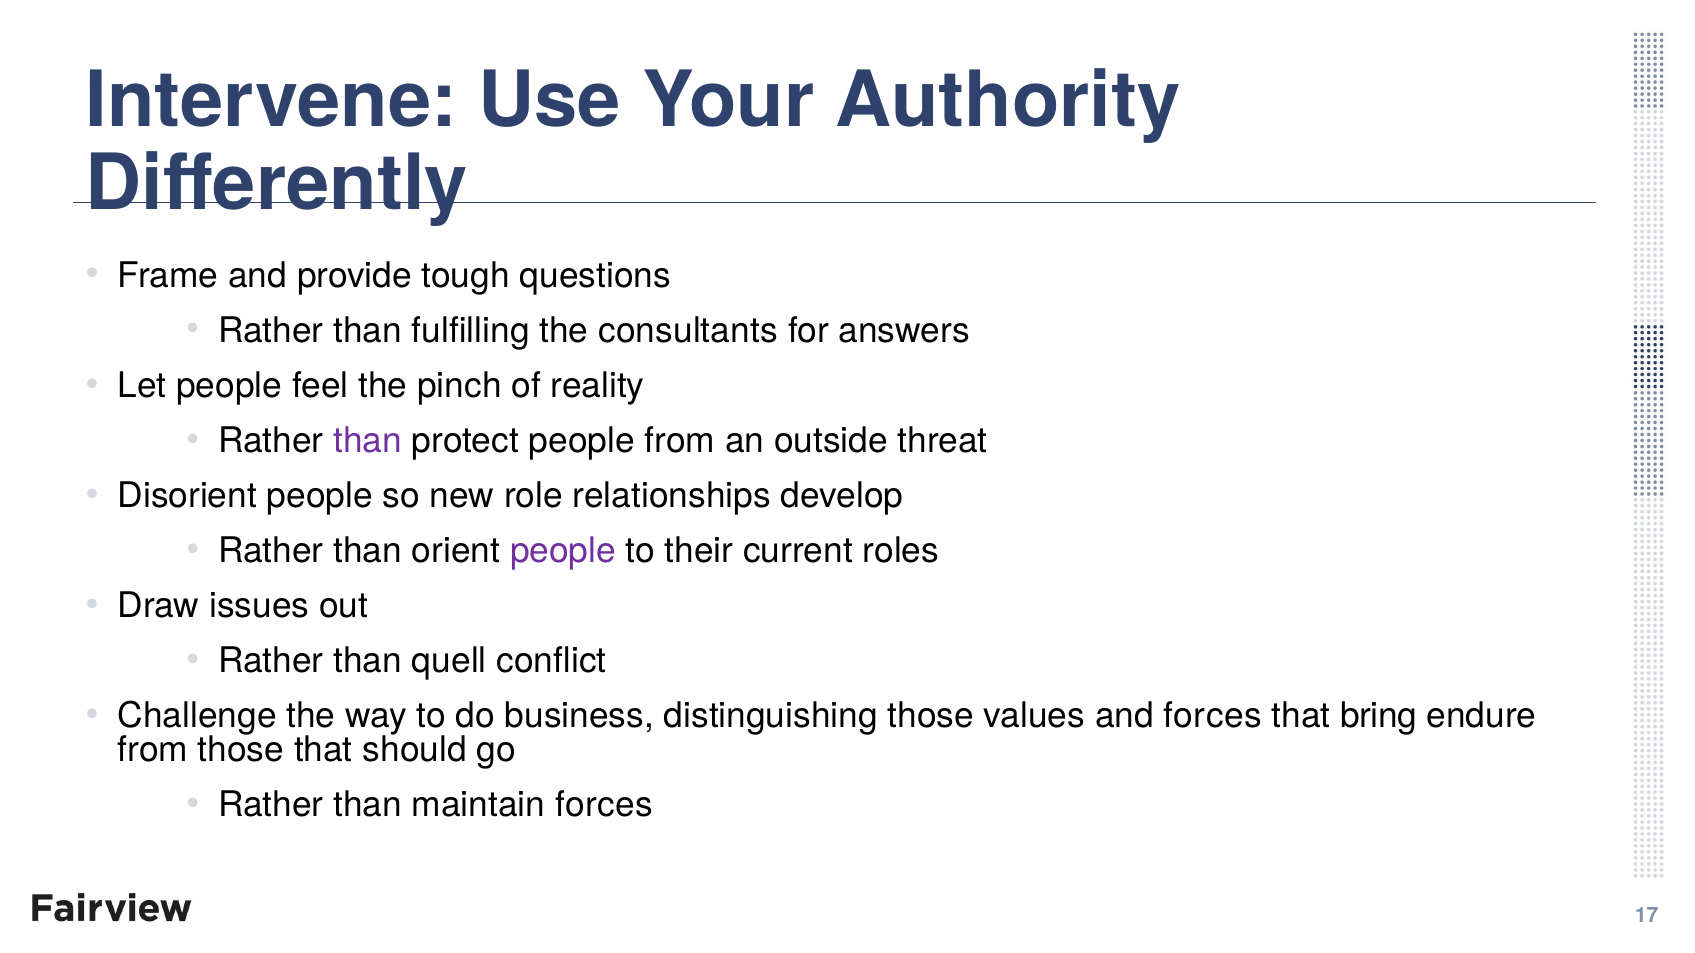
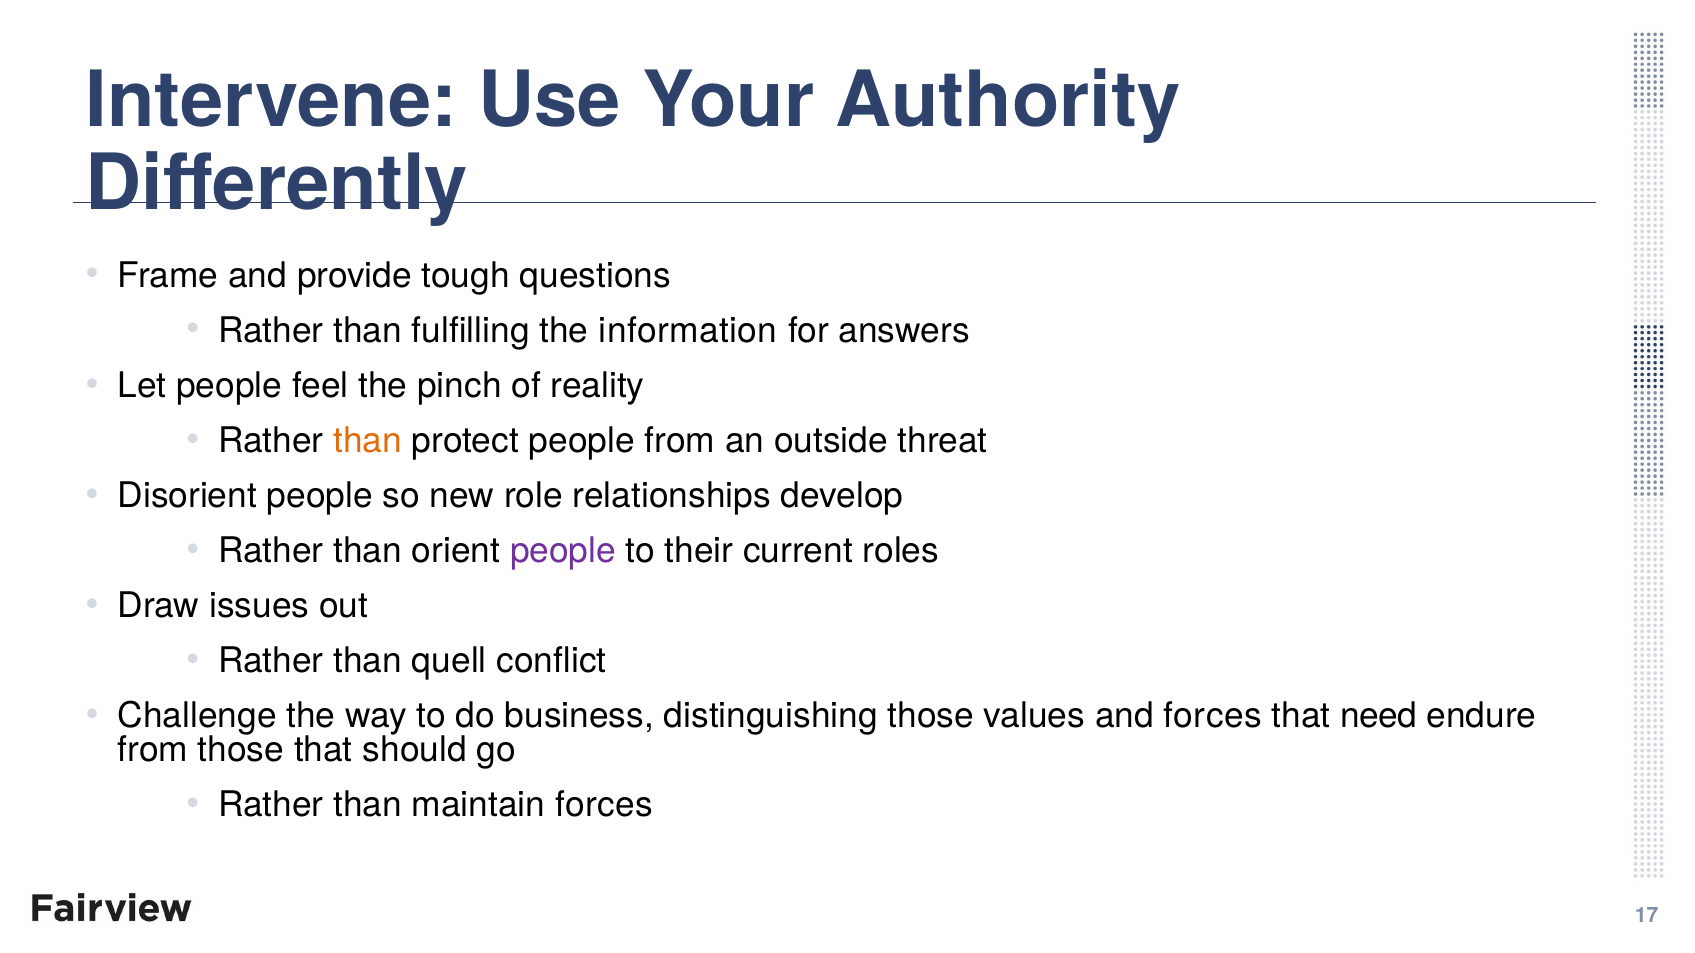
consultants: consultants -> information (688, 331)
than colour: purple -> orange (368, 441)
bring: bring -> need (1379, 716)
